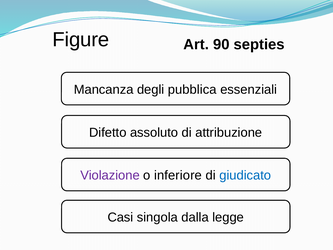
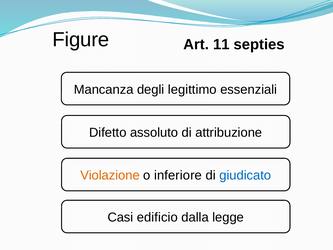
90: 90 -> 11 (221, 44)
pubblica: pubblica -> legittimo (192, 89)
Violazione colour: purple -> orange (110, 175)
singola: singola -> edificio (157, 217)
